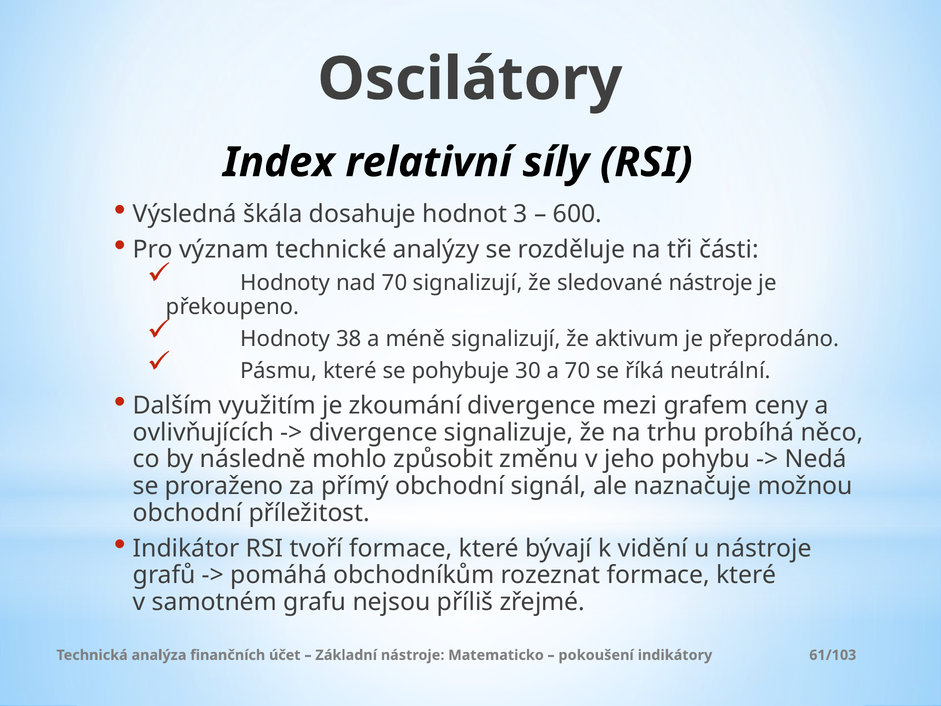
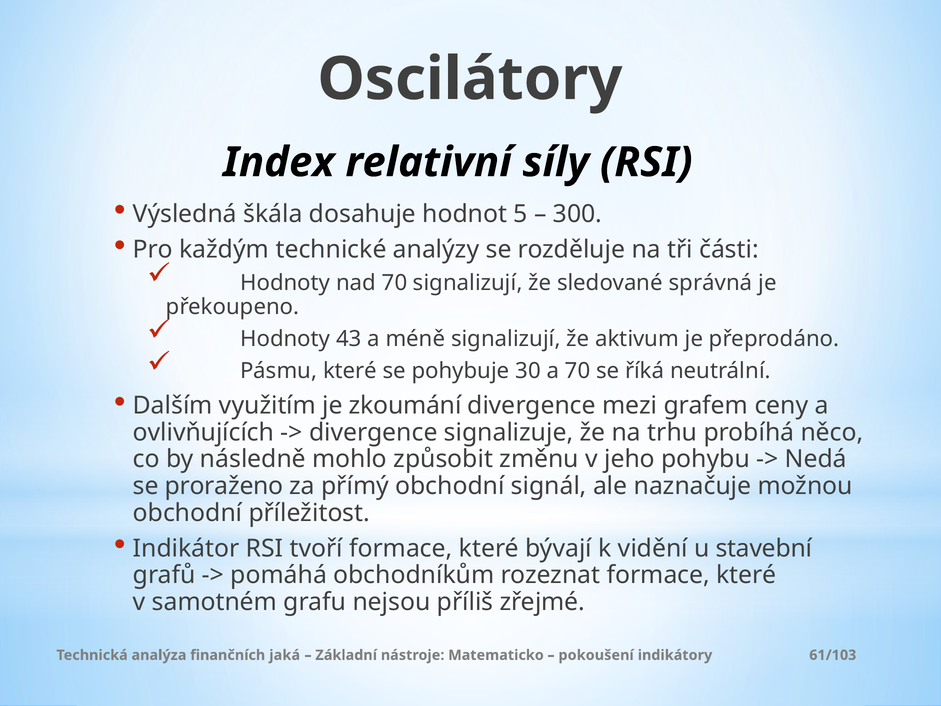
3: 3 -> 5 (521, 214)
600: 600 -> 300 (577, 214)
význam: význam -> každým (224, 249)
sledované nástroje: nástroje -> správná (711, 283)
38: 38 -> 43 (349, 339)
u nástroje: nástroje -> stavební (764, 548)
účet: účet -> jaká (285, 655)
